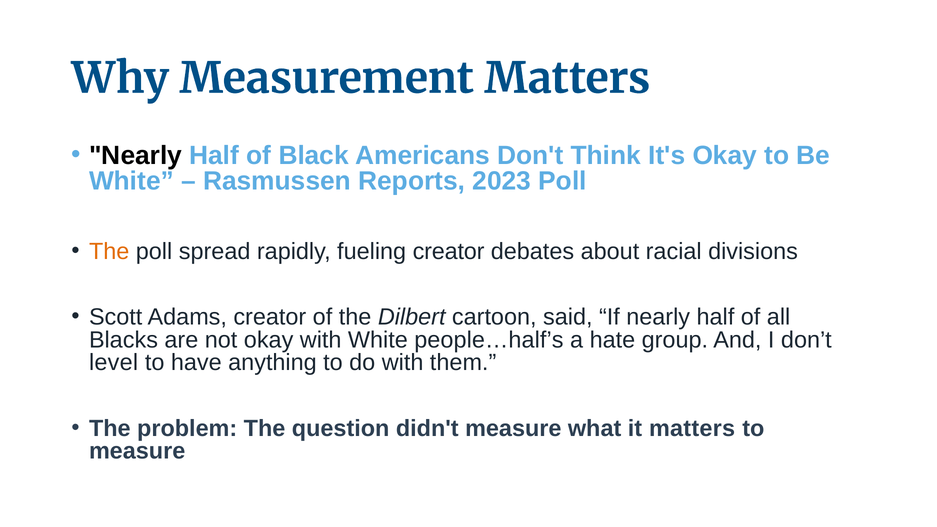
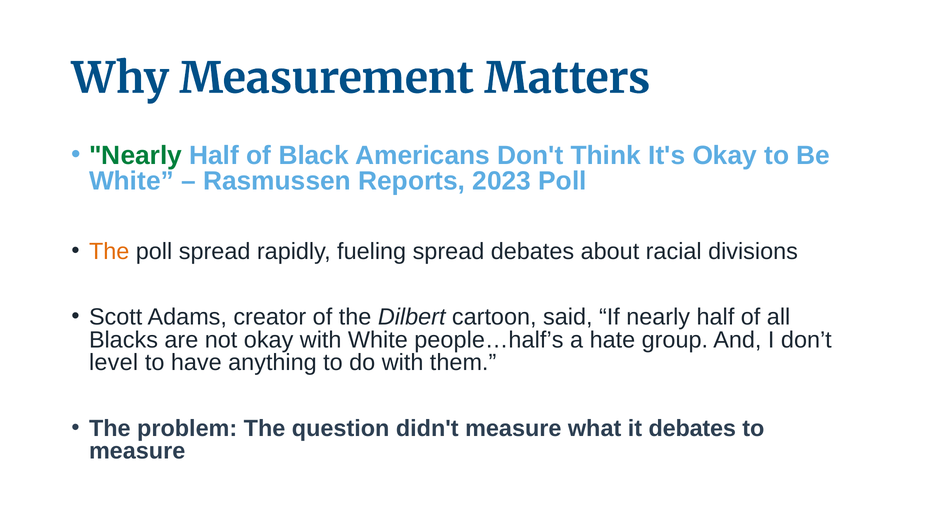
Nearly colour: black -> green (135, 156)
fueling creator: creator -> spread (448, 252)
it matters: matters -> debates (692, 428)
